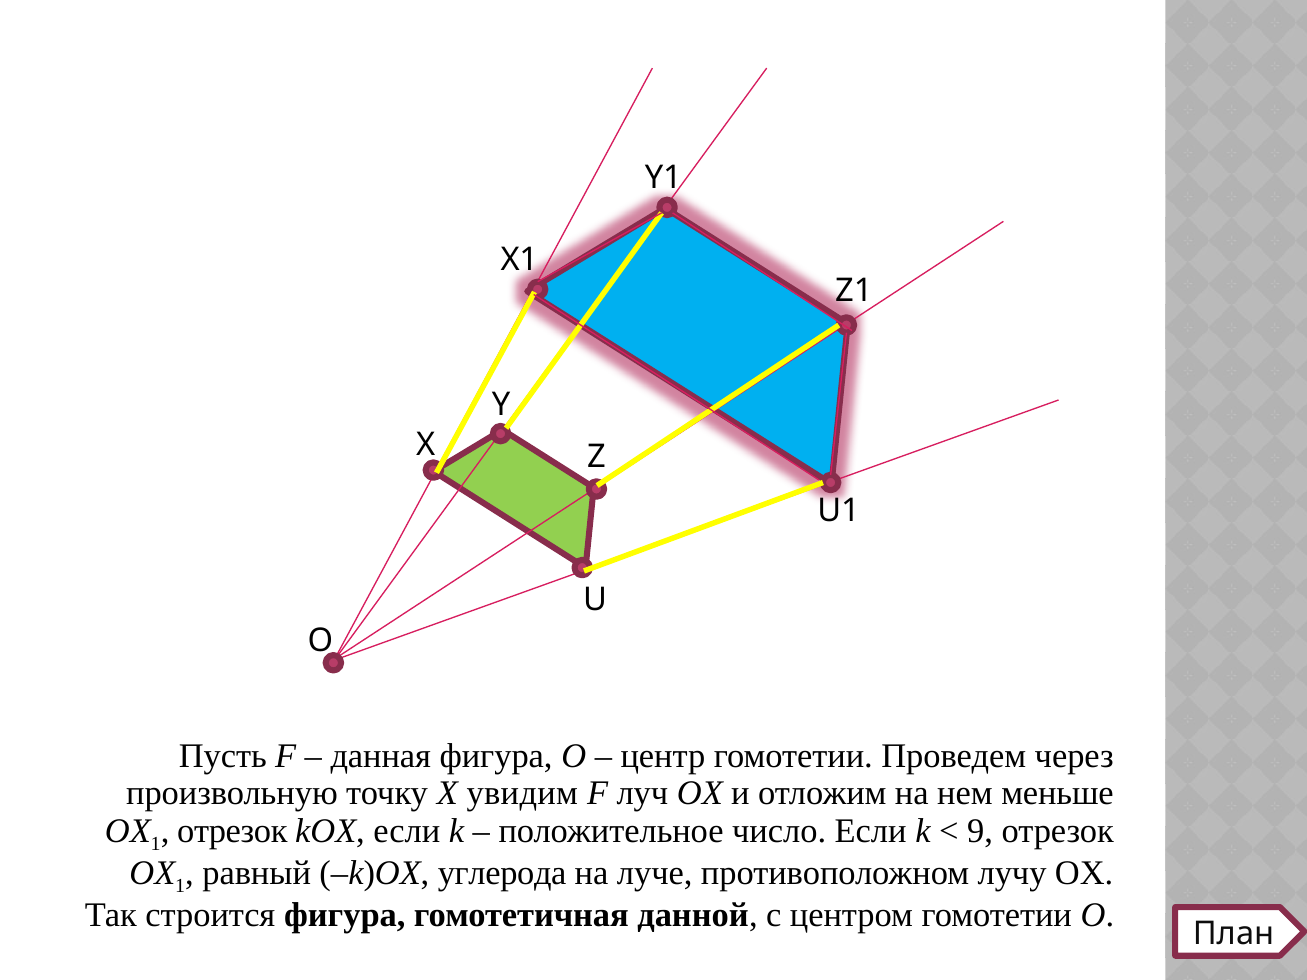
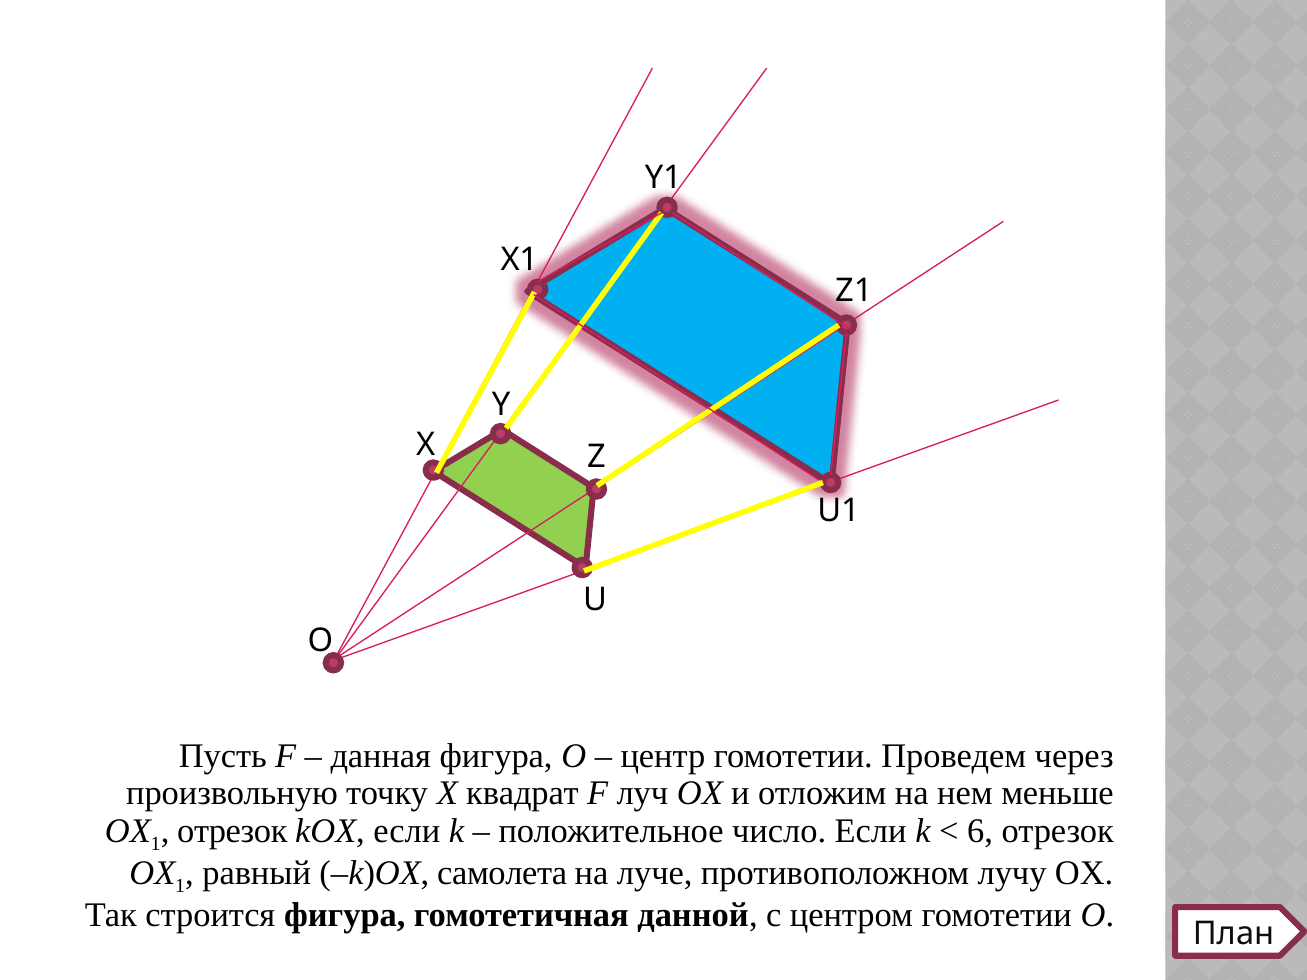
увидим: увидим -> квадрат (523, 794)
9: 9 -> 6 (980, 831)
углерода: углерода -> самолета (502, 873)
